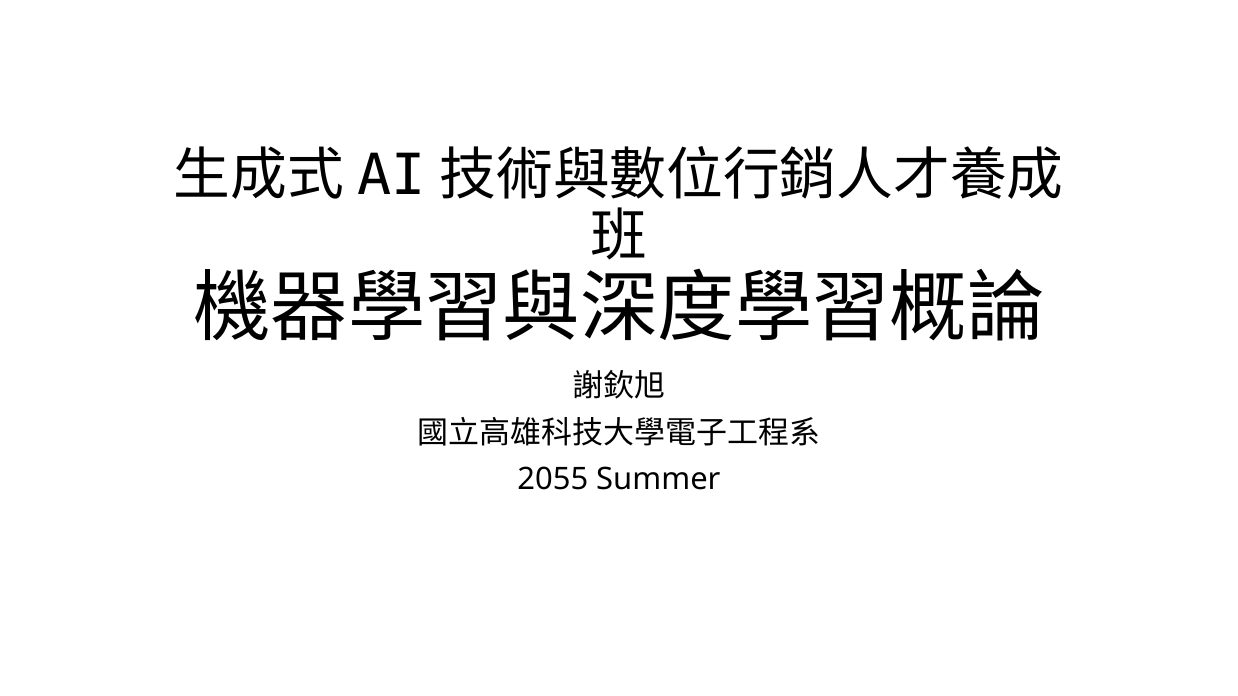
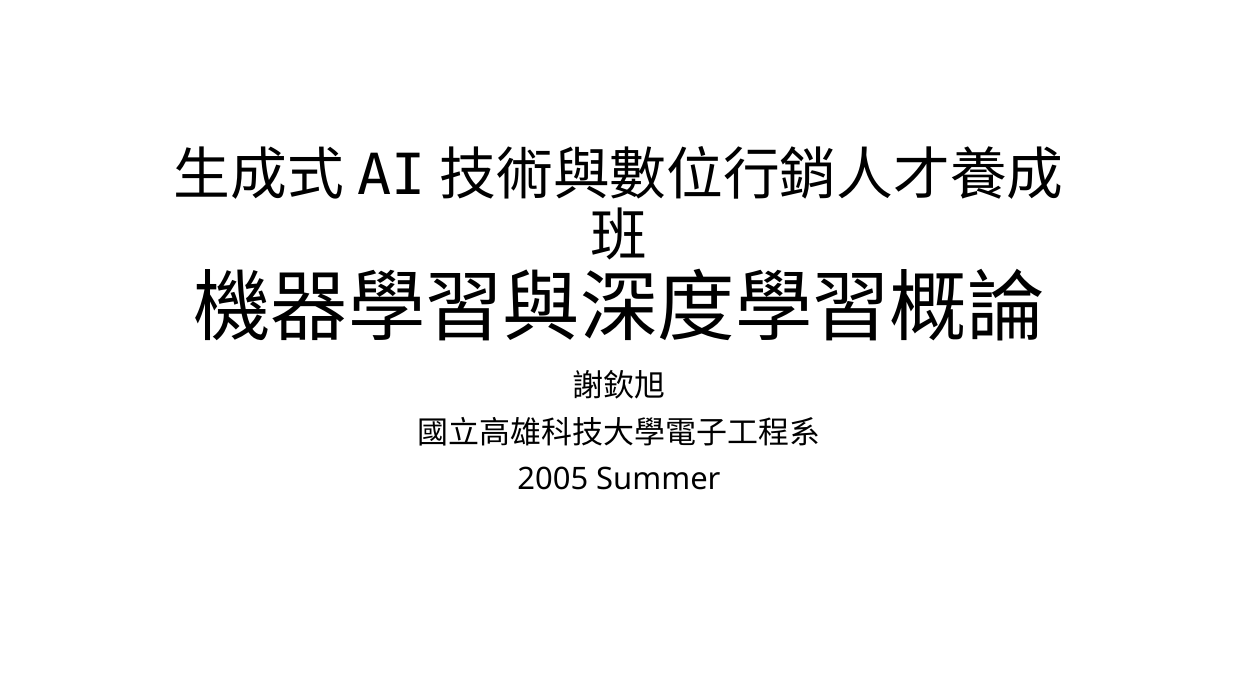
2055: 2055 -> 2005 (553, 480)
